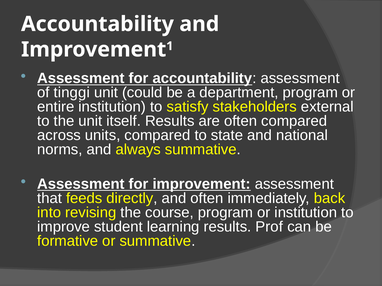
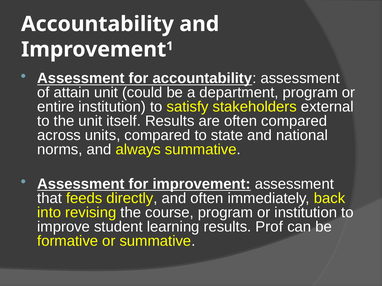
tinggi: tinggi -> attain (72, 93)
